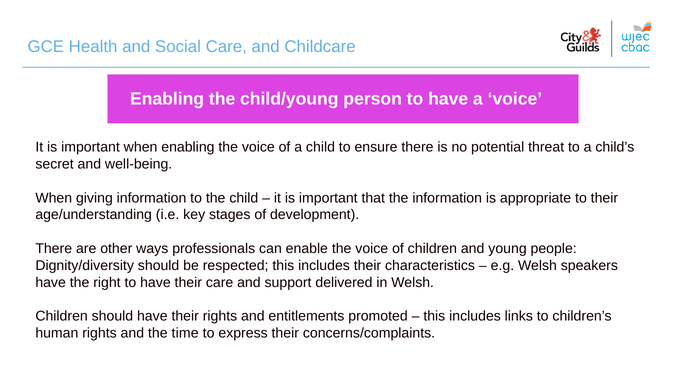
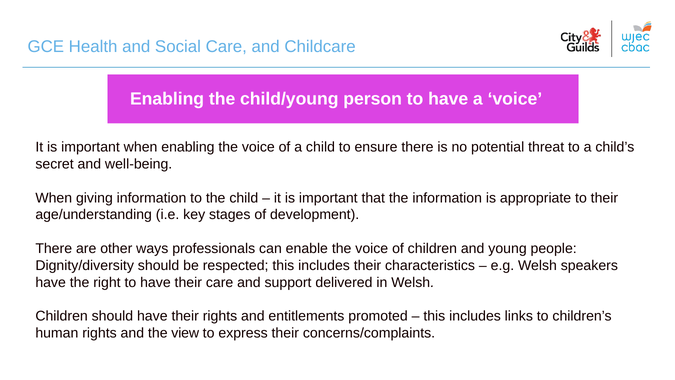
time: time -> view (185, 333)
